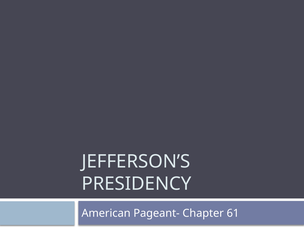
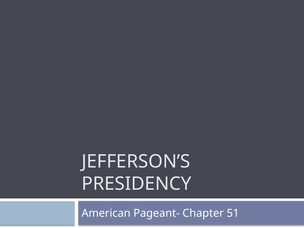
61: 61 -> 51 (233, 213)
